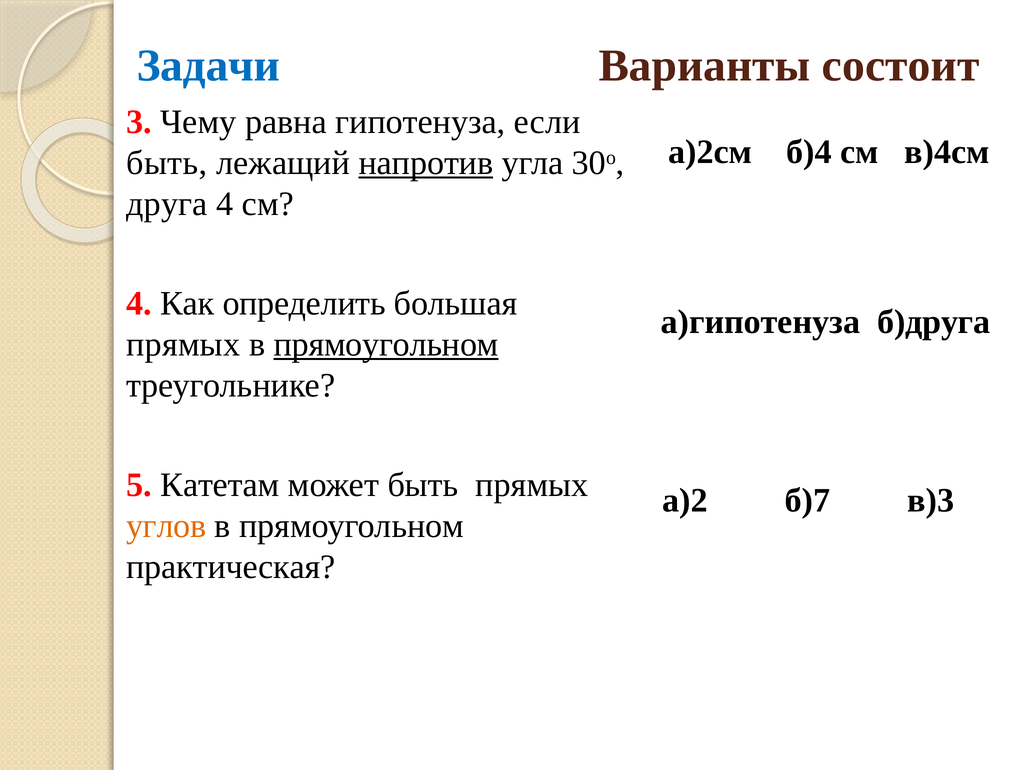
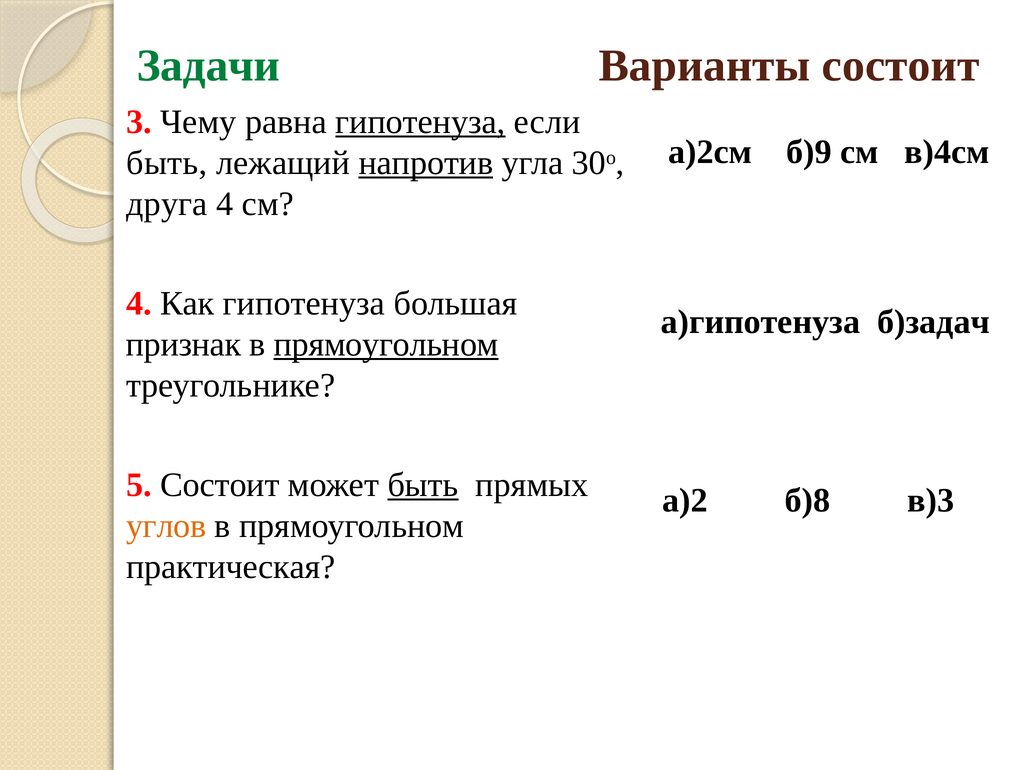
Задачи colour: blue -> green (208, 65)
гипотенуза underline: none -> present (420, 122)
б)4: б)4 -> б)9 (809, 152)
Как определить: определить -> гипотенуза (304, 303)
б)друга: б)друга -> б)задач (934, 322)
прямых: прямых -> признак (184, 344)
5 Катетам: Катетам -> Состоит (220, 484)
быть underline: none -> present (423, 484)
б)7: б)7 -> б)8 (808, 500)
